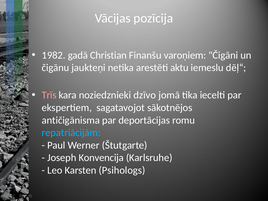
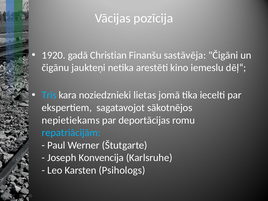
1982: 1982 -> 1920 (54, 55)
varoņiem: varoņiem -> sastāvēja (185, 55)
aktu: aktu -> kino (179, 68)
Trīs colour: pink -> light blue (49, 95)
dzīvo: dzīvo -> lietas (145, 95)
antičigānisma: antičigānisma -> nepietiekams (71, 120)
